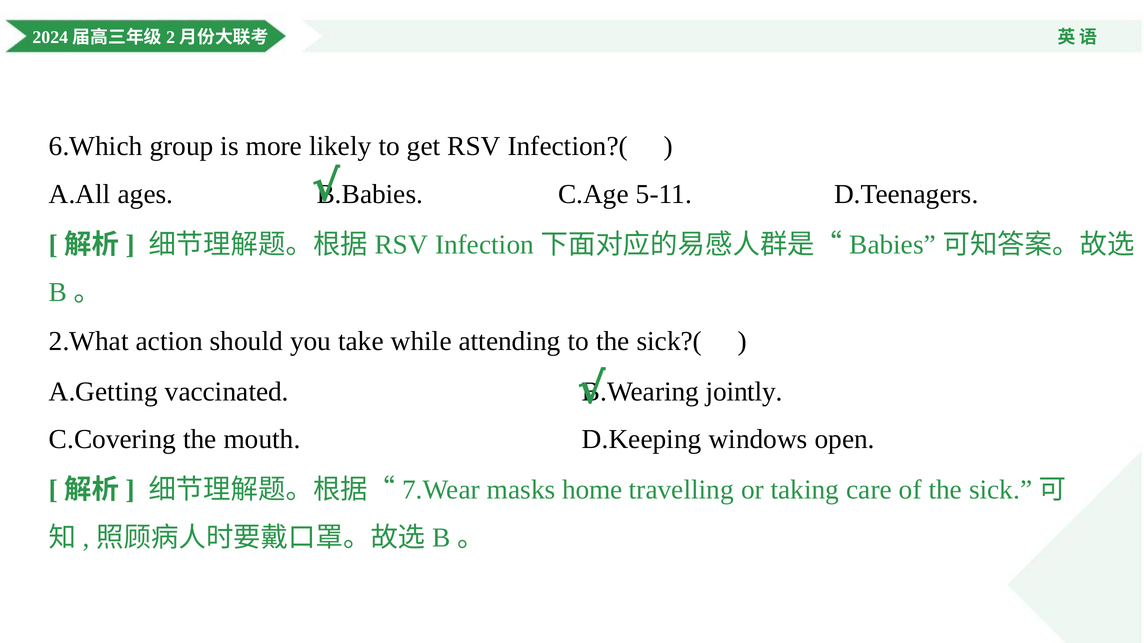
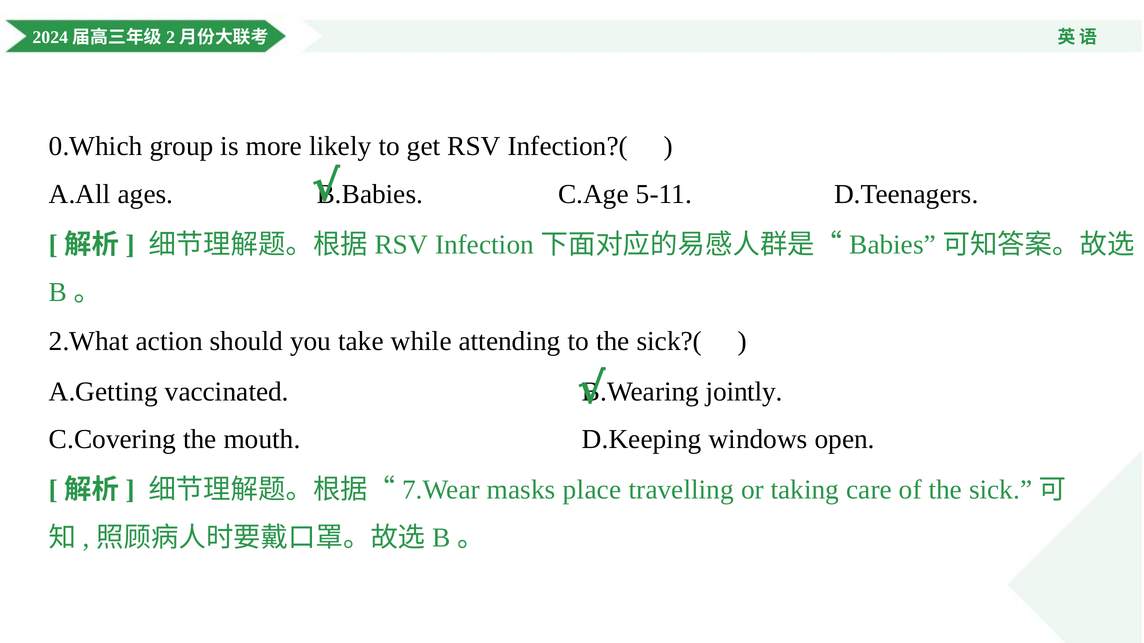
6.Which: 6.Which -> 0.Which (96, 146)
home: home -> place (592, 490)
